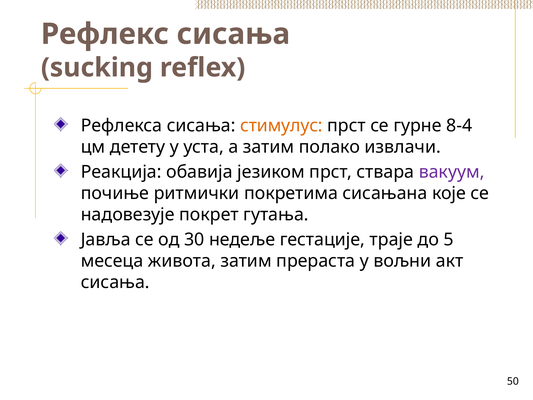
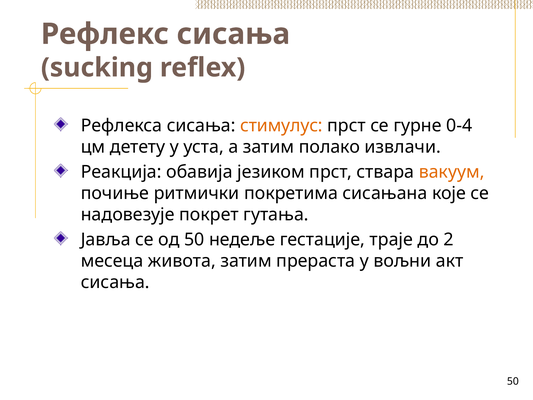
8-4: 8-4 -> 0-4 (459, 126)
вакуум colour: purple -> orange (452, 172)
од 30: 30 -> 50 (194, 239)
5: 5 -> 2 (449, 239)
